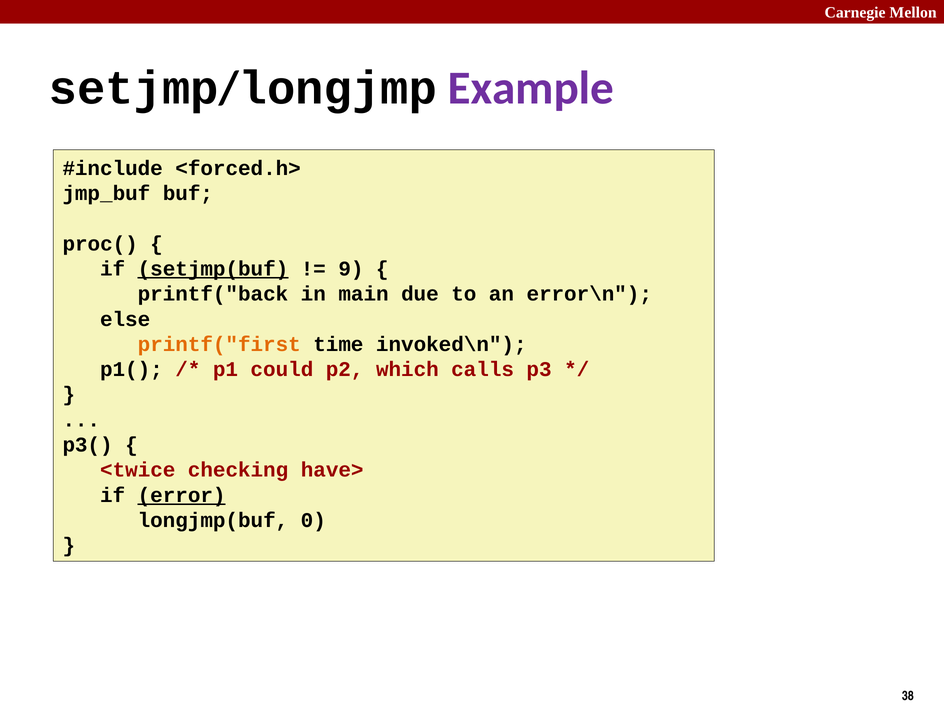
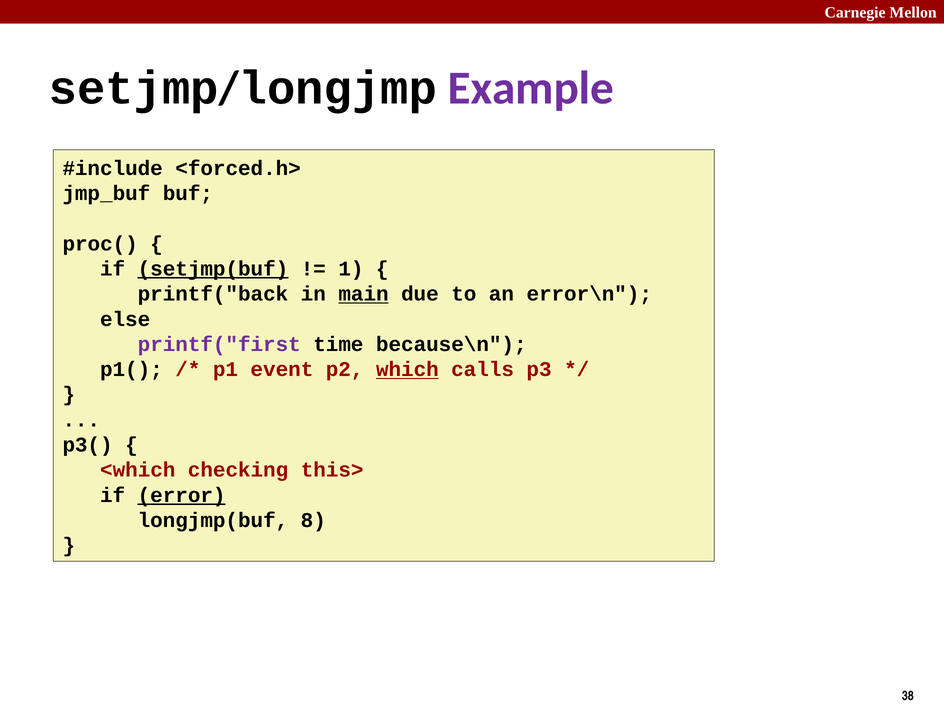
9: 9 -> 1 (351, 269)
main underline: none -> present (364, 294)
printf("first colour: orange -> purple (219, 344)
invoked\n: invoked\n -> because\n (451, 344)
could: could -> event (282, 369)
which underline: none -> present (407, 369)
<twice: <twice -> <which (138, 470)
have>: have> -> this> (332, 470)
0: 0 -> 8 (313, 520)
